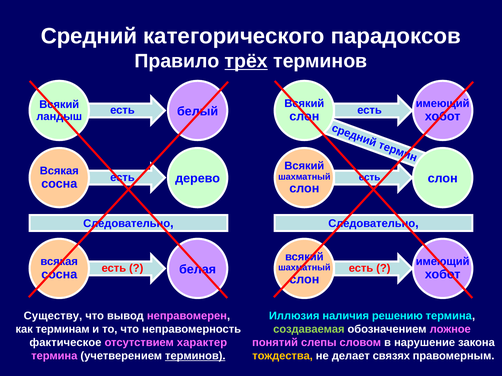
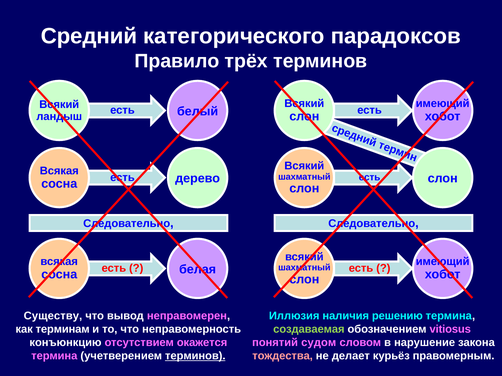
трёх underline: present -> none (246, 61)
ложное: ложное -> vitiosus (450, 330)
фактическое: фактическое -> конъюнкцию (65, 343)
характер: характер -> окажется (202, 343)
слепы: слепы -> судом (319, 343)
тождества colour: yellow -> pink (283, 356)
связях: связях -> курьёз (391, 356)
